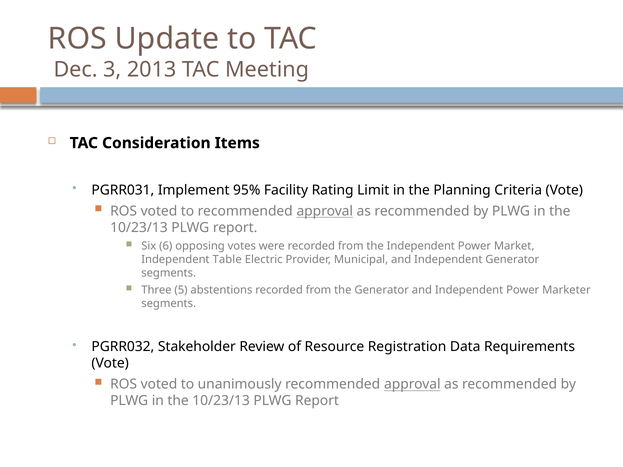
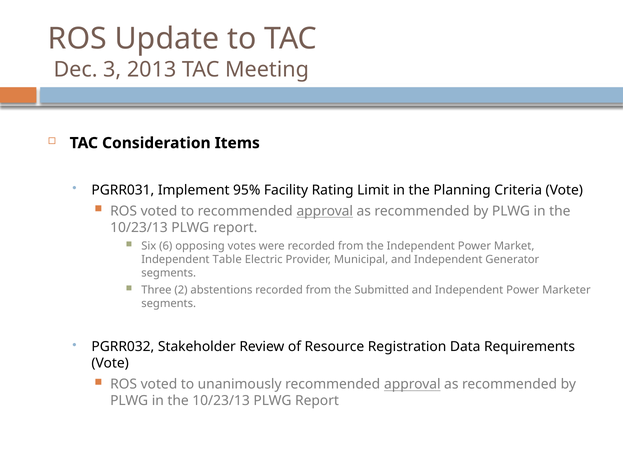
5: 5 -> 2 (181, 290)
the Generator: Generator -> Submitted (382, 290)
